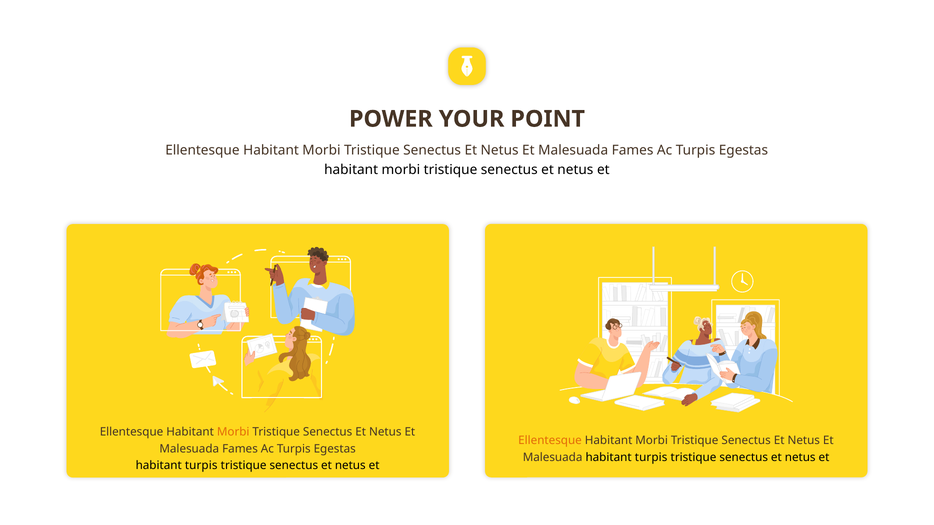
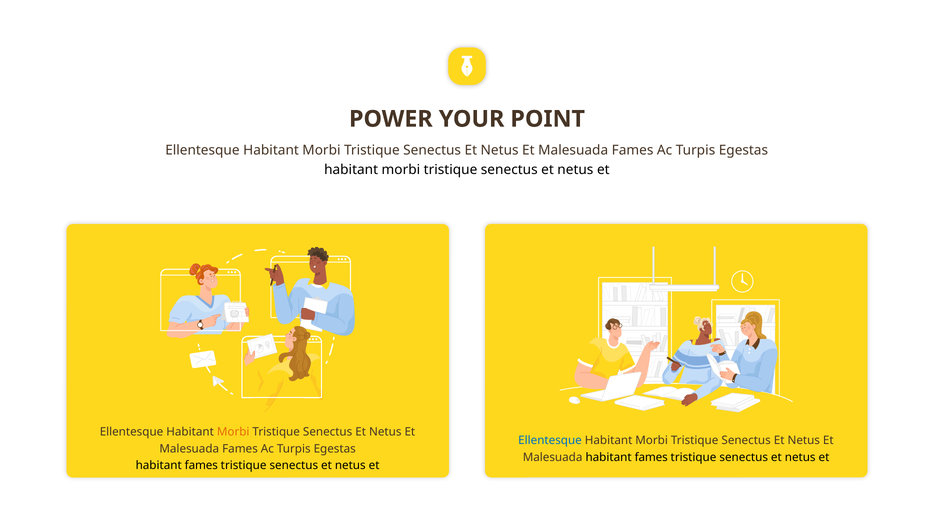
Ellentesque colour: orange -> blue (550, 441)
Malesuada habitant turpis: turpis -> fames (651, 457)
turpis: turpis -> fames (201, 466)
